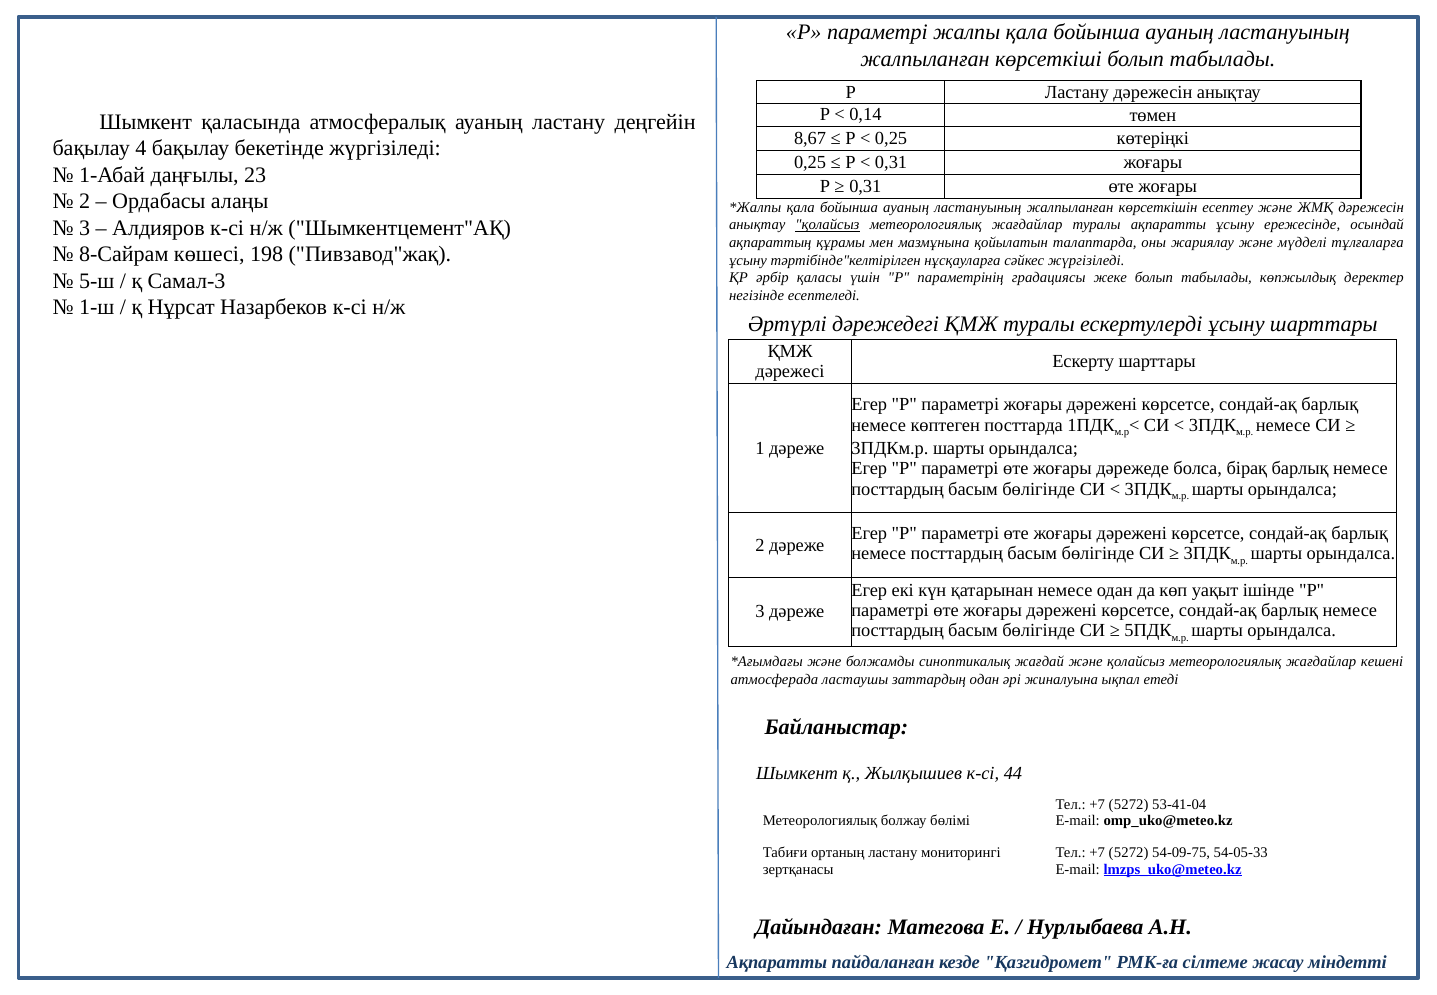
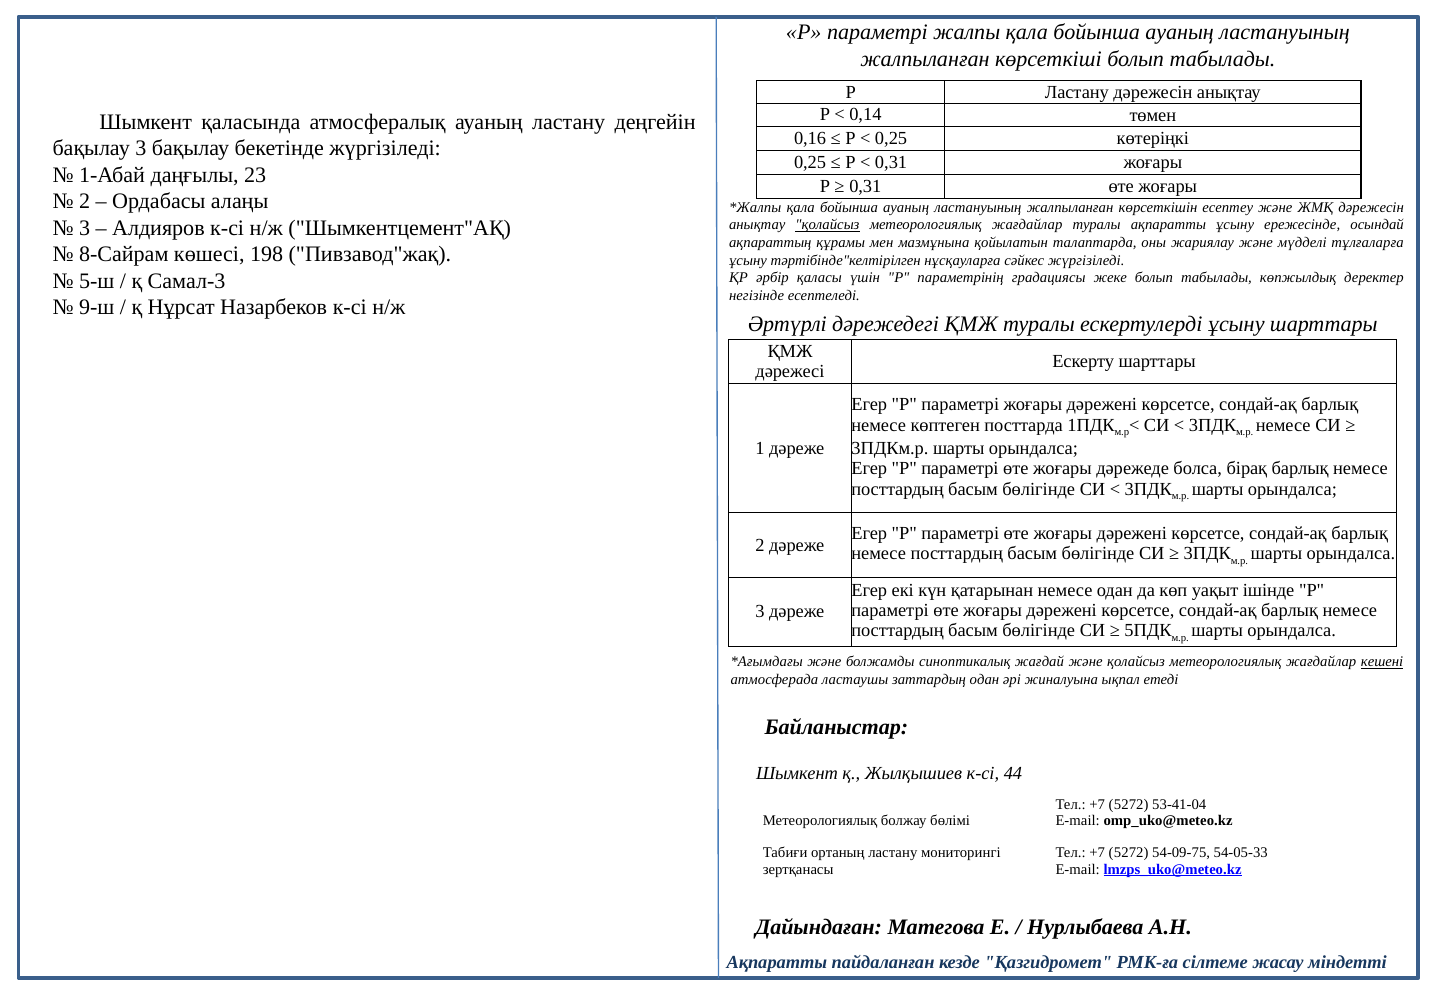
8,67: 8,67 -> 0,16 (810, 138)
бақылау 4: 4 -> 3 (141, 148)
1-ш: 1-ш -> 9-ш (97, 307)
кешені underline: none -> present (1382, 662)
